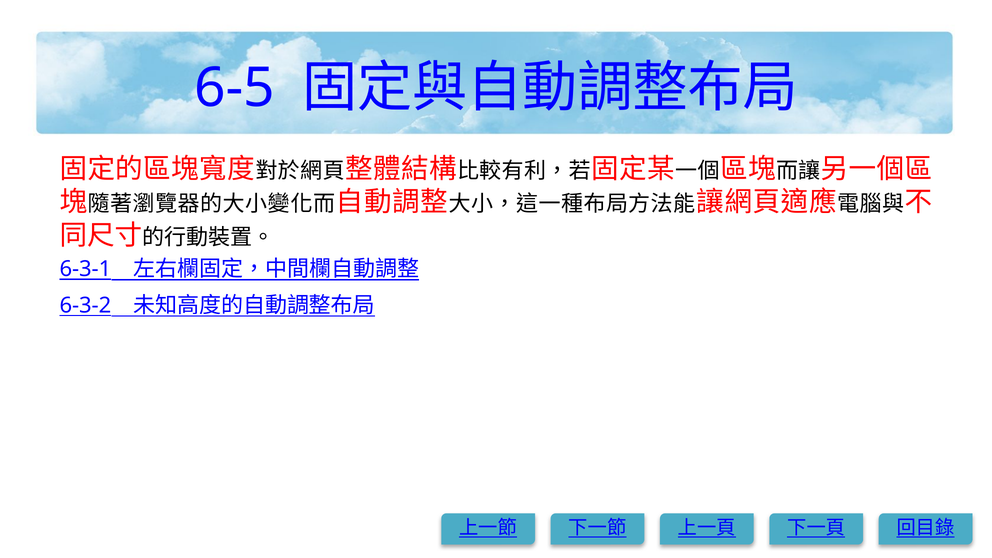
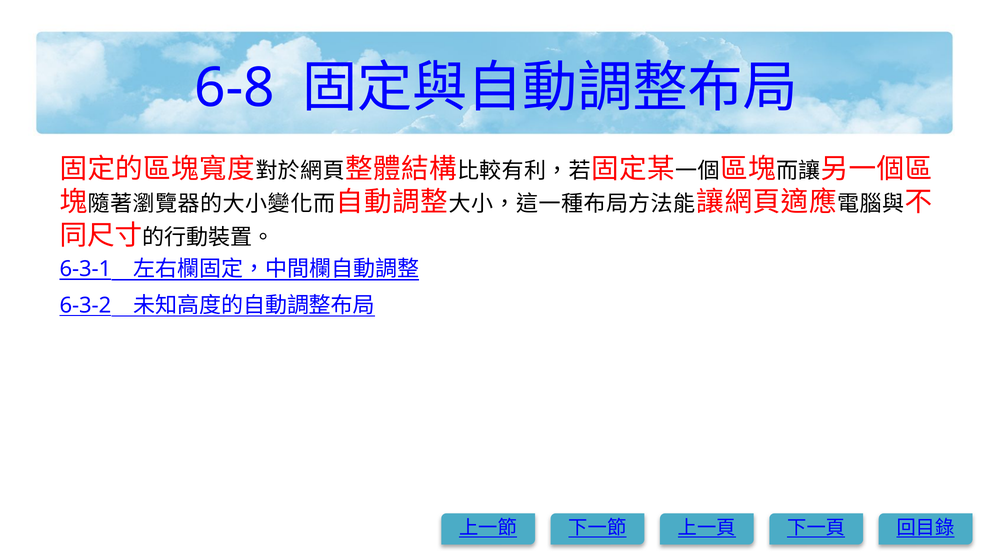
6-5: 6-5 -> 6-8 (235, 88)
